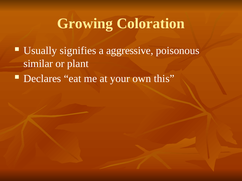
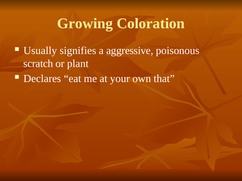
similar: similar -> scratch (38, 64)
this: this -> that (164, 79)
